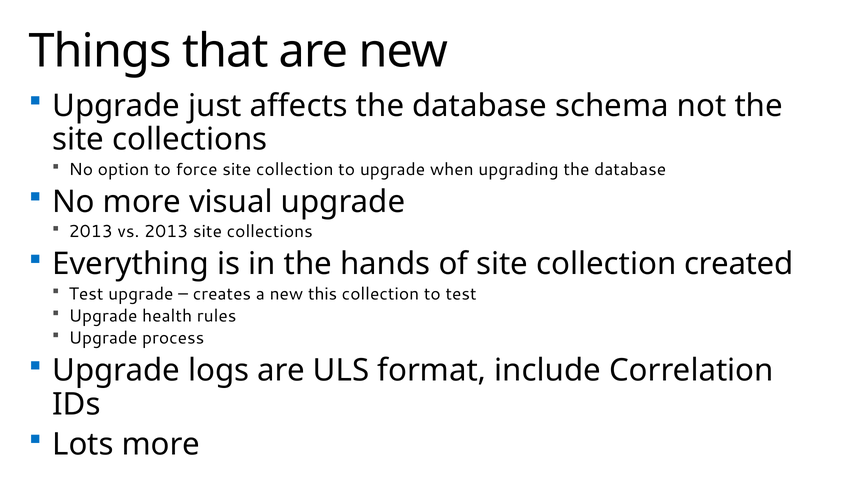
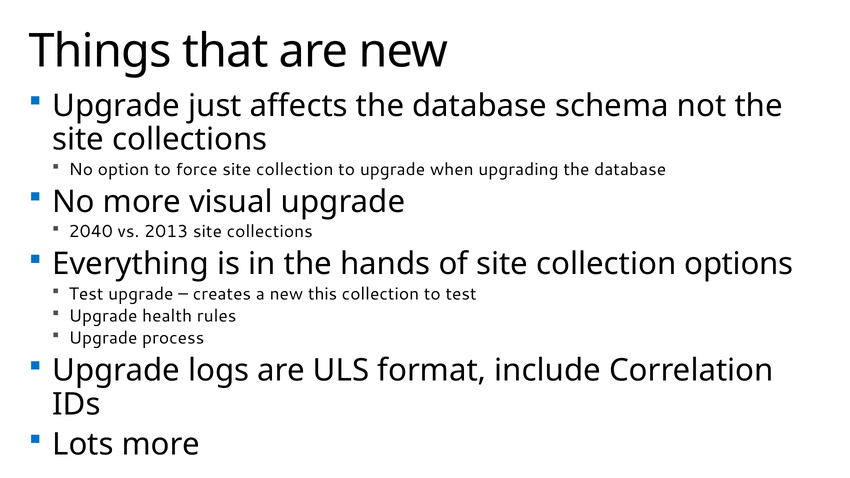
2013: 2013 -> 2040 (91, 232)
created: created -> options (739, 264)
